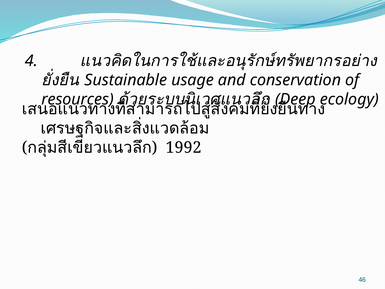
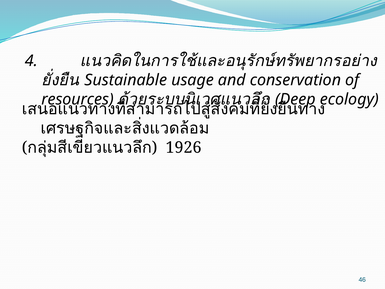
1992: 1992 -> 1926 (184, 147)
